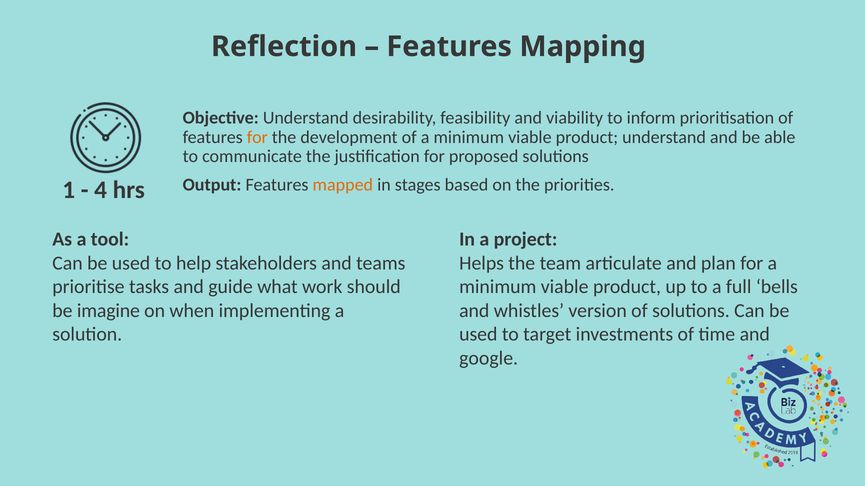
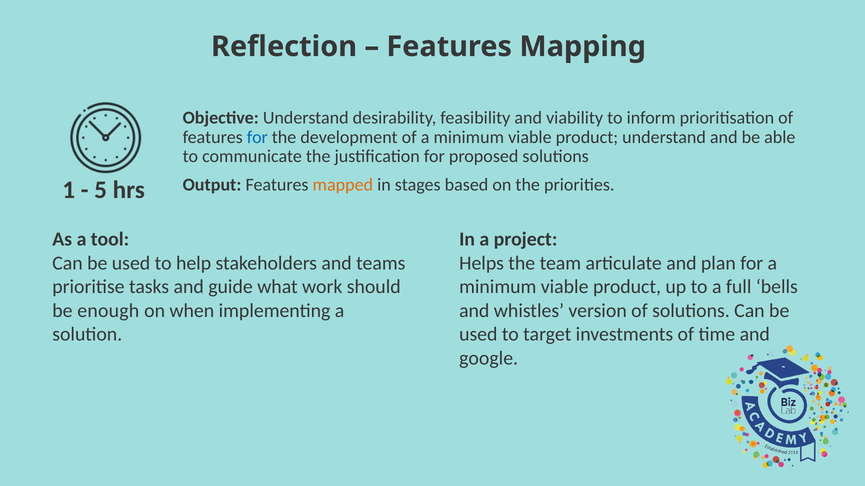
for colour: orange -> blue (257, 137)
4: 4 -> 5 (101, 190)
imagine: imagine -> enough (108, 311)
